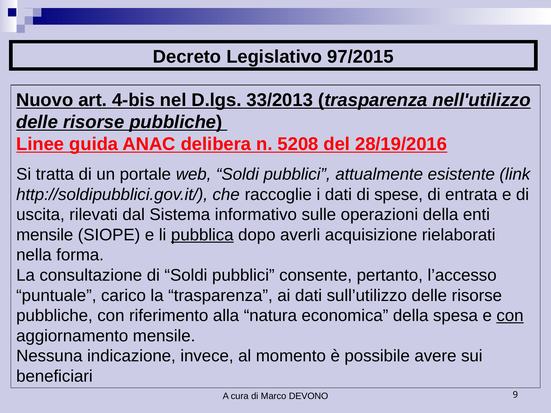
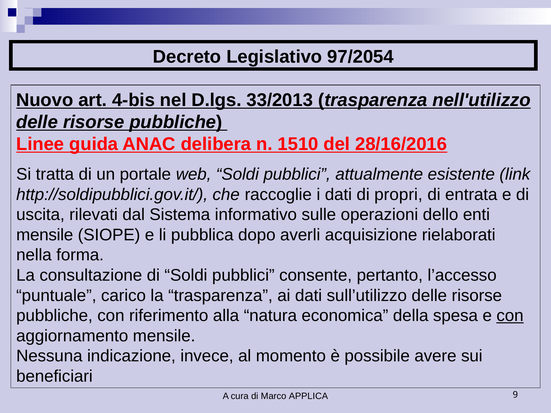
97/2015: 97/2015 -> 97/2054 (360, 57)
5208: 5208 -> 1510 (298, 144)
28/19/2016: 28/19/2016 -> 28/16/2016 (401, 144)
spese: spese -> propri (398, 195)
operazioni della: della -> dello (441, 215)
pubblica underline: present -> none (202, 235)
DEVONO: DEVONO -> APPLICA (308, 396)
